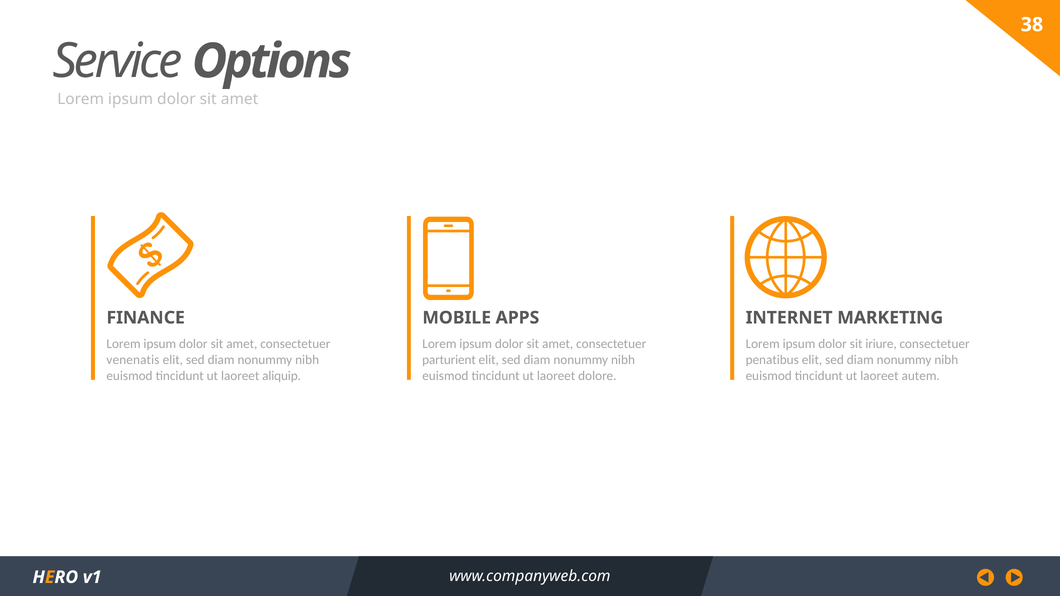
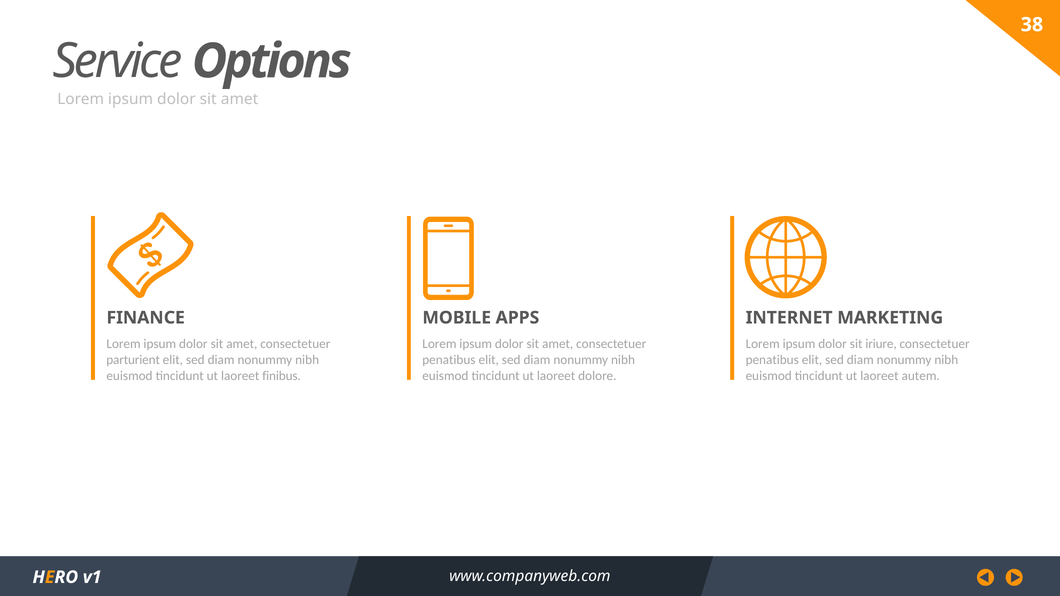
venenatis: venenatis -> parturient (133, 360)
parturient: parturient -> penatibus (449, 360)
aliquip: aliquip -> finibus (282, 376)
